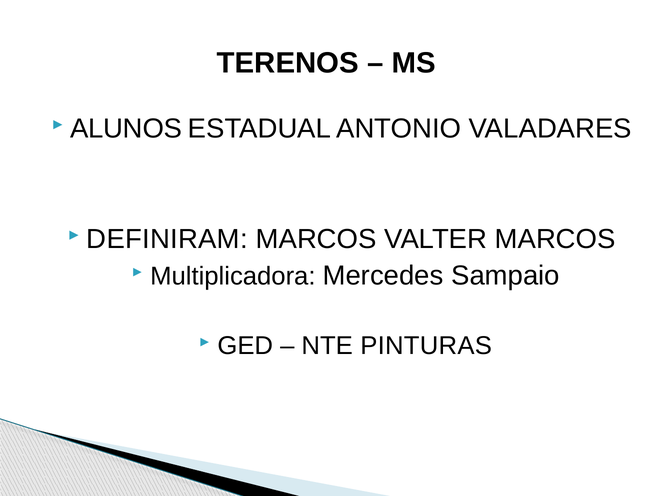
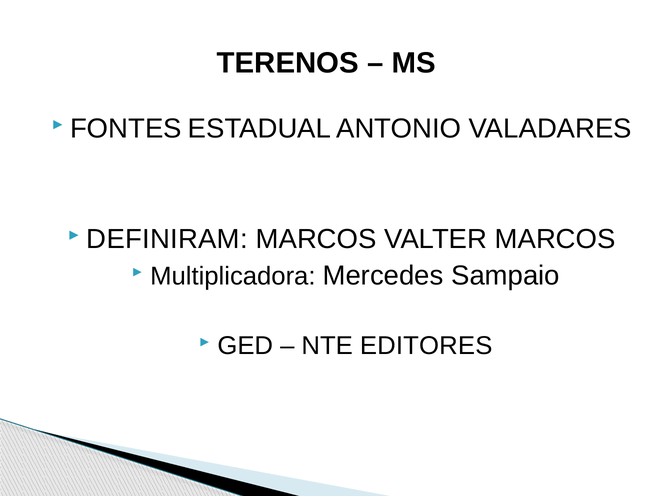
ALUNOS: ALUNOS -> FONTES (126, 129)
PINTURAS: PINTURAS -> EDITORES (426, 346)
